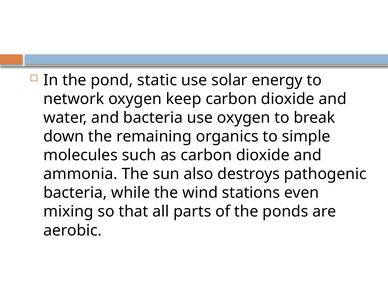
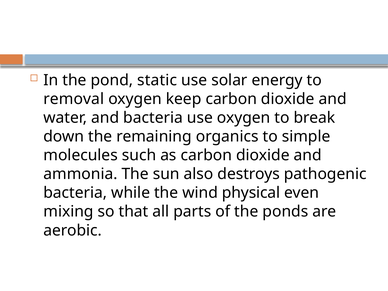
network: network -> removal (74, 99)
stations: stations -> physical (251, 193)
